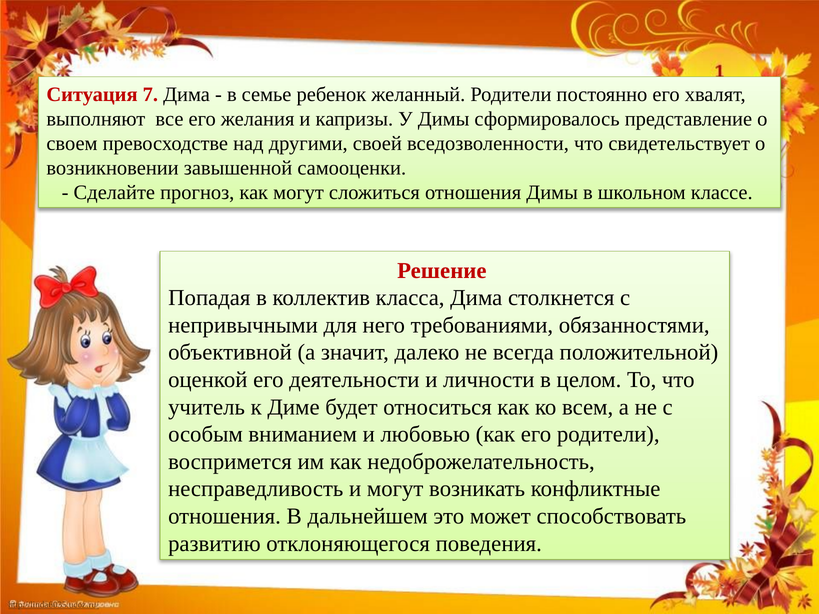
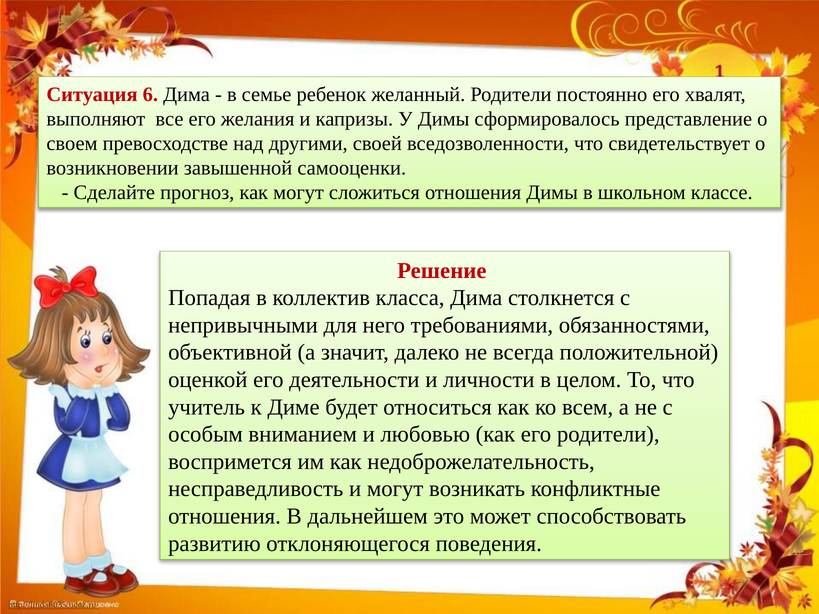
7: 7 -> 6 (150, 94)
